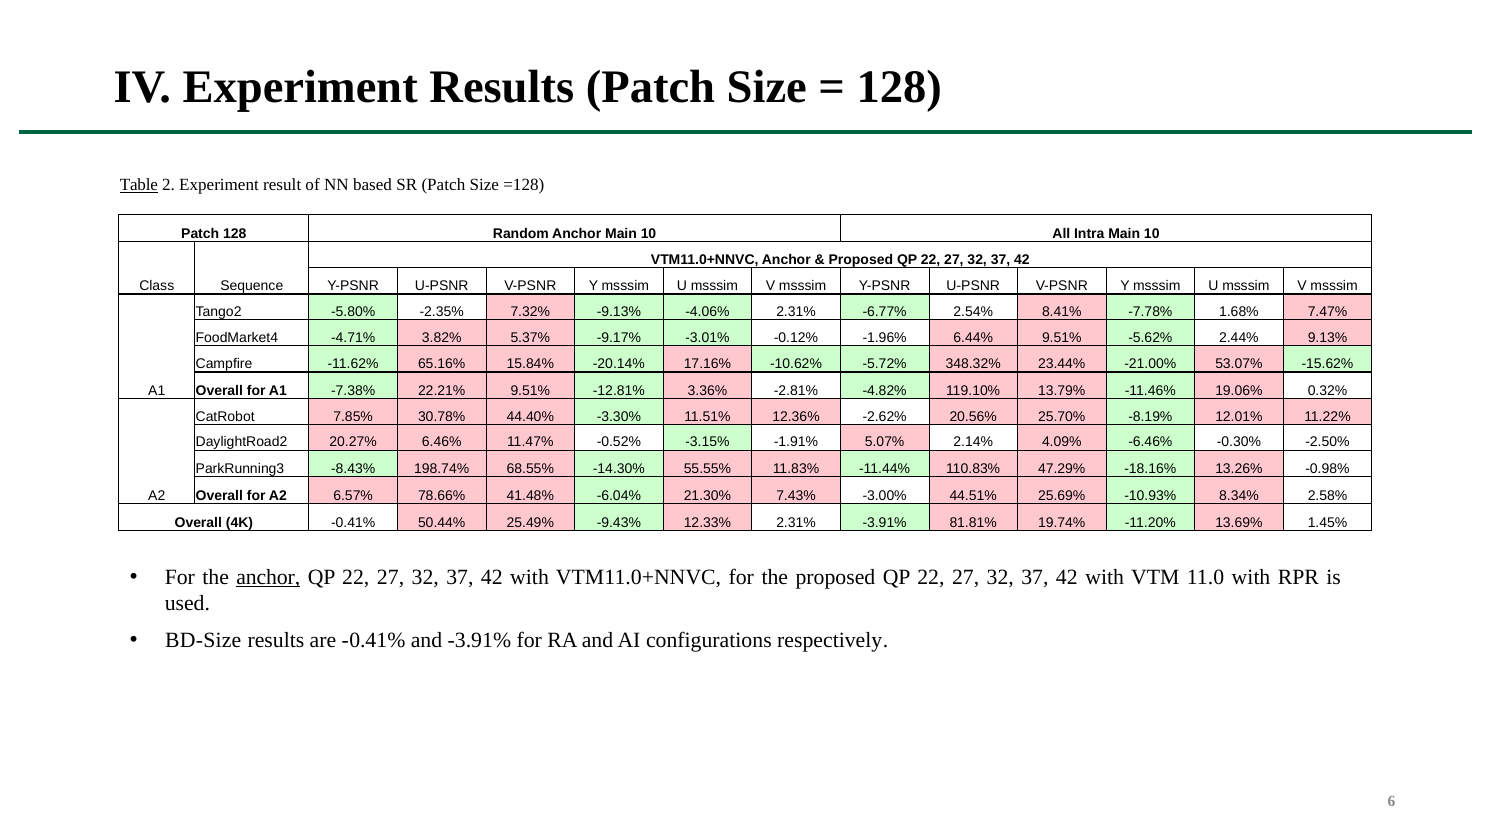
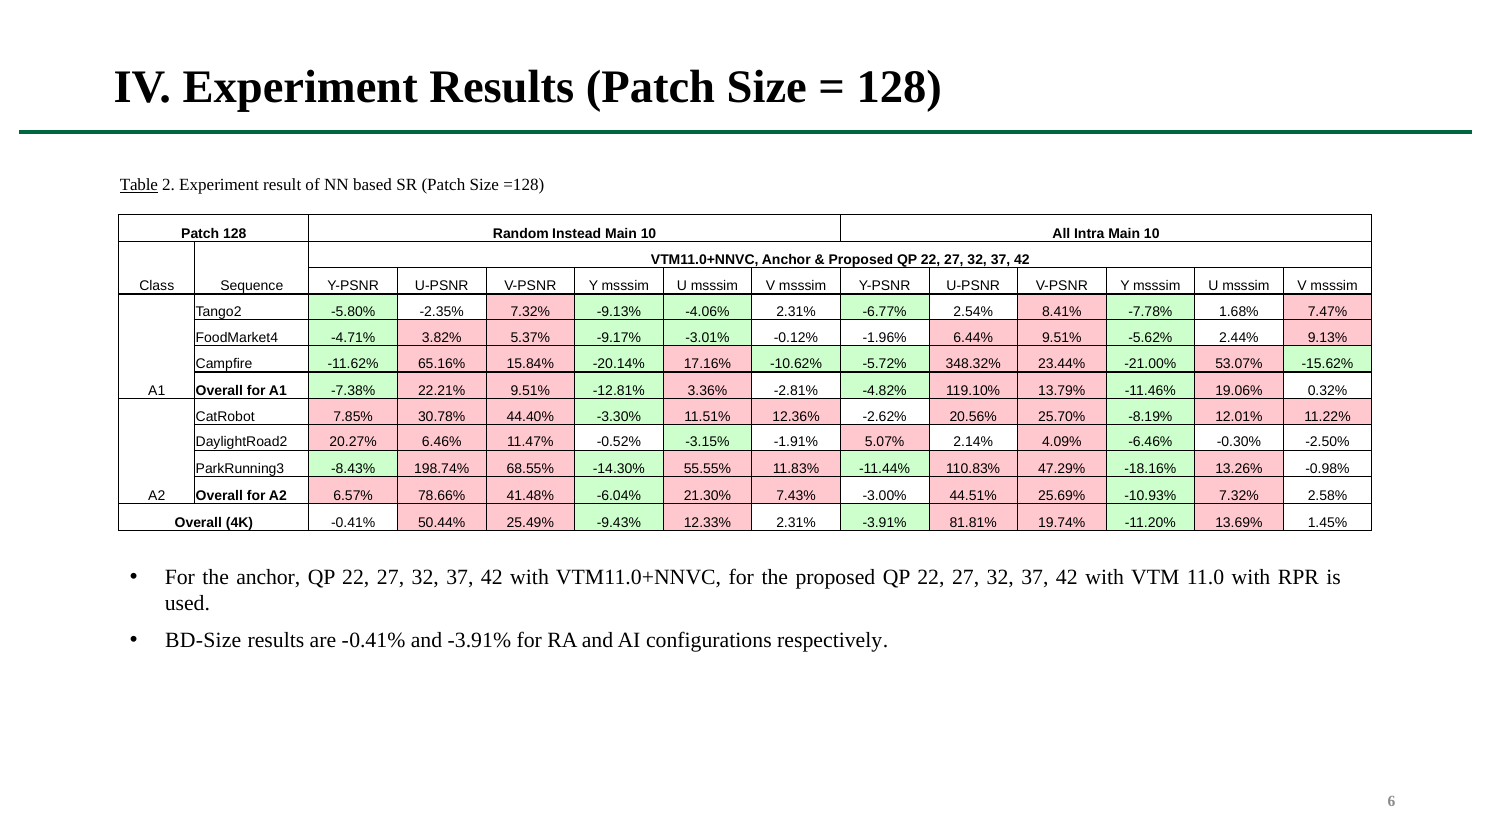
Random Anchor: Anchor -> Instead (577, 234)
-10.93% 8.34%: 8.34% -> 7.32% (1239, 496)
anchor underline: present -> none (268, 577)
